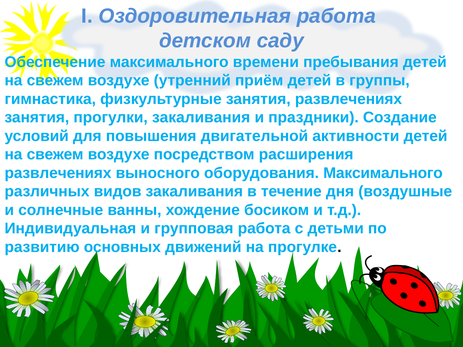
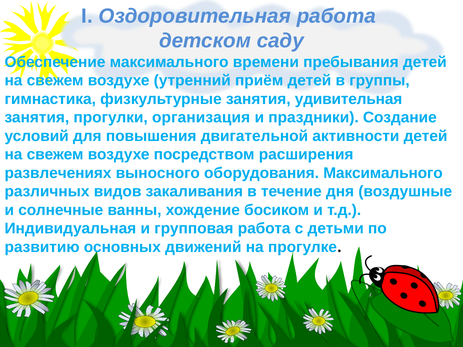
занятия развлечениях: развлечениях -> удивительная (349, 99)
прогулки закаливания: закаливания -> организация (201, 118)
